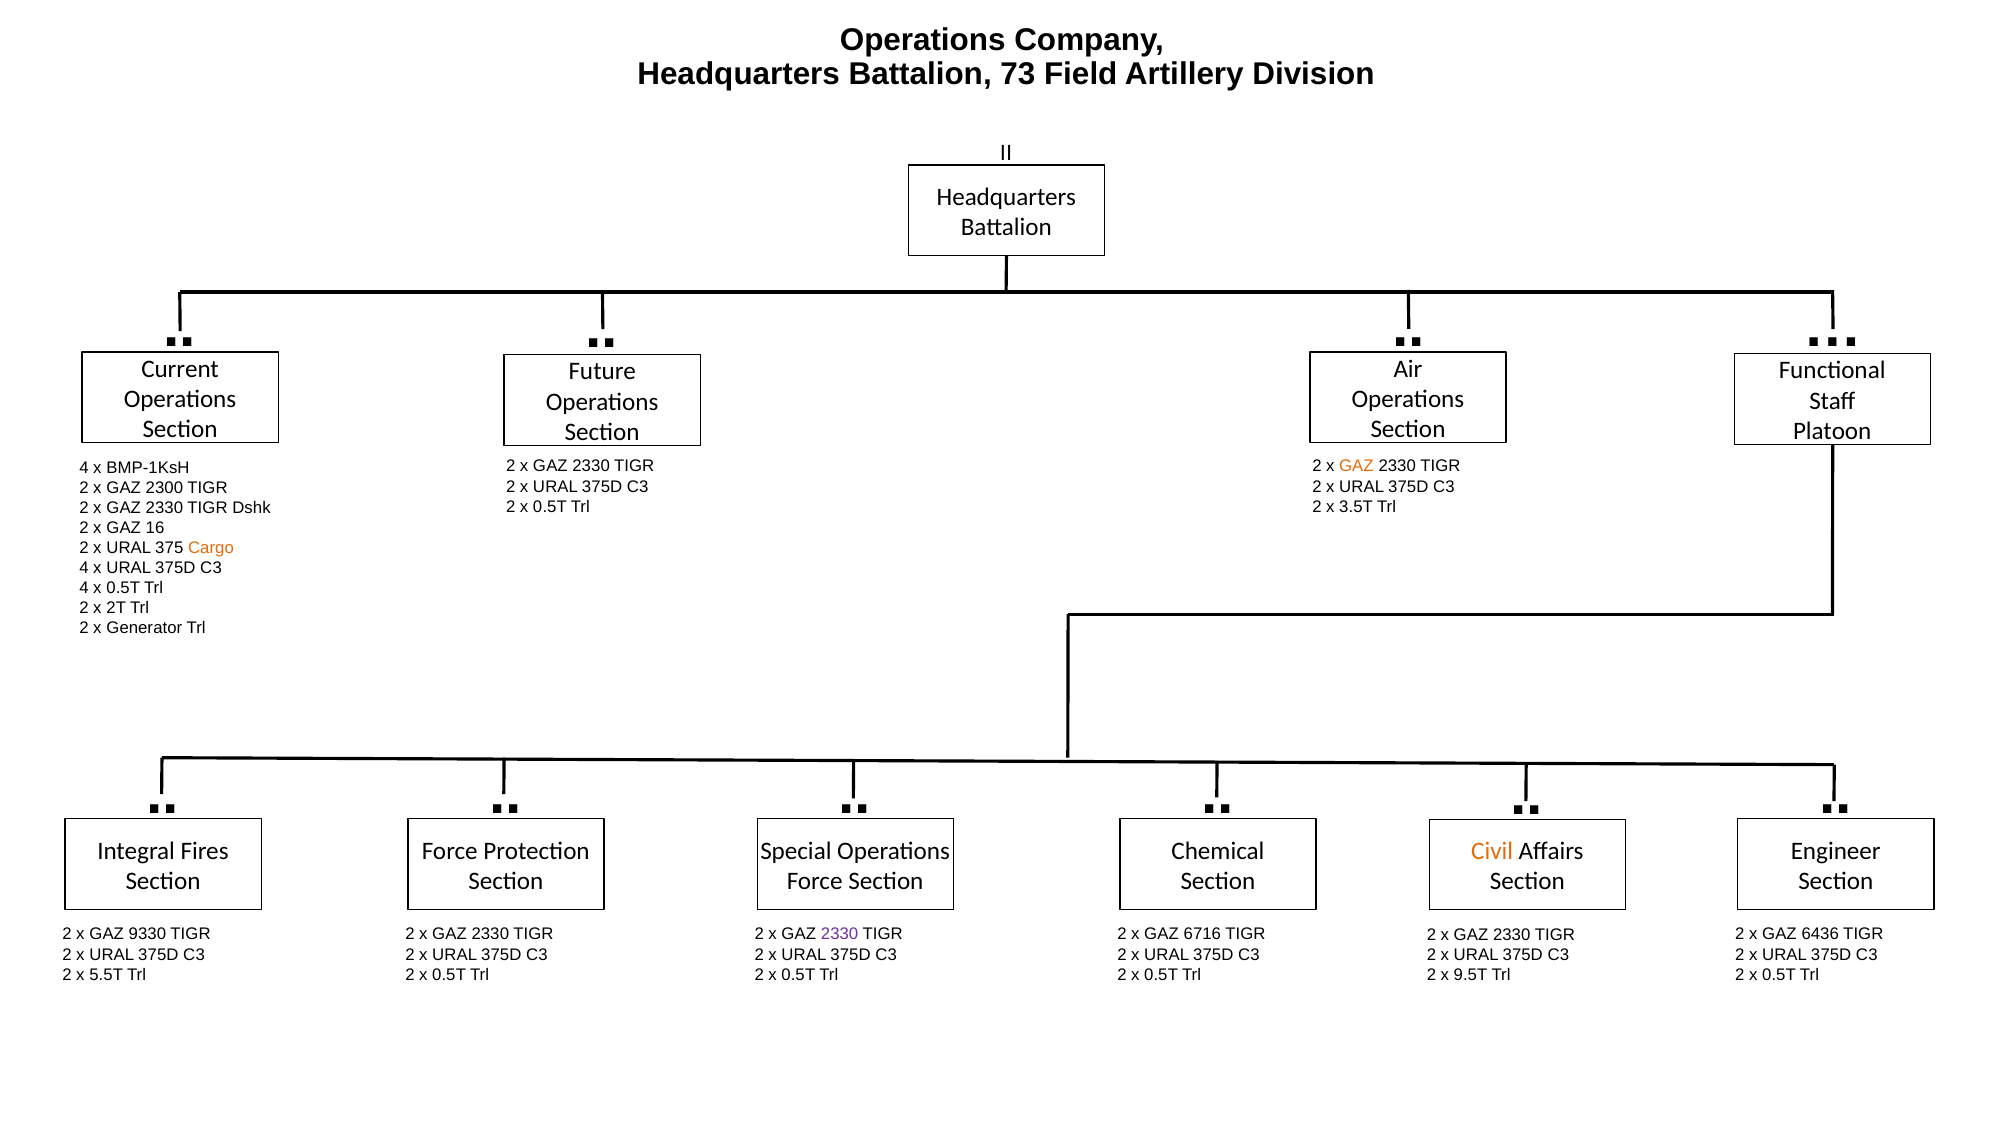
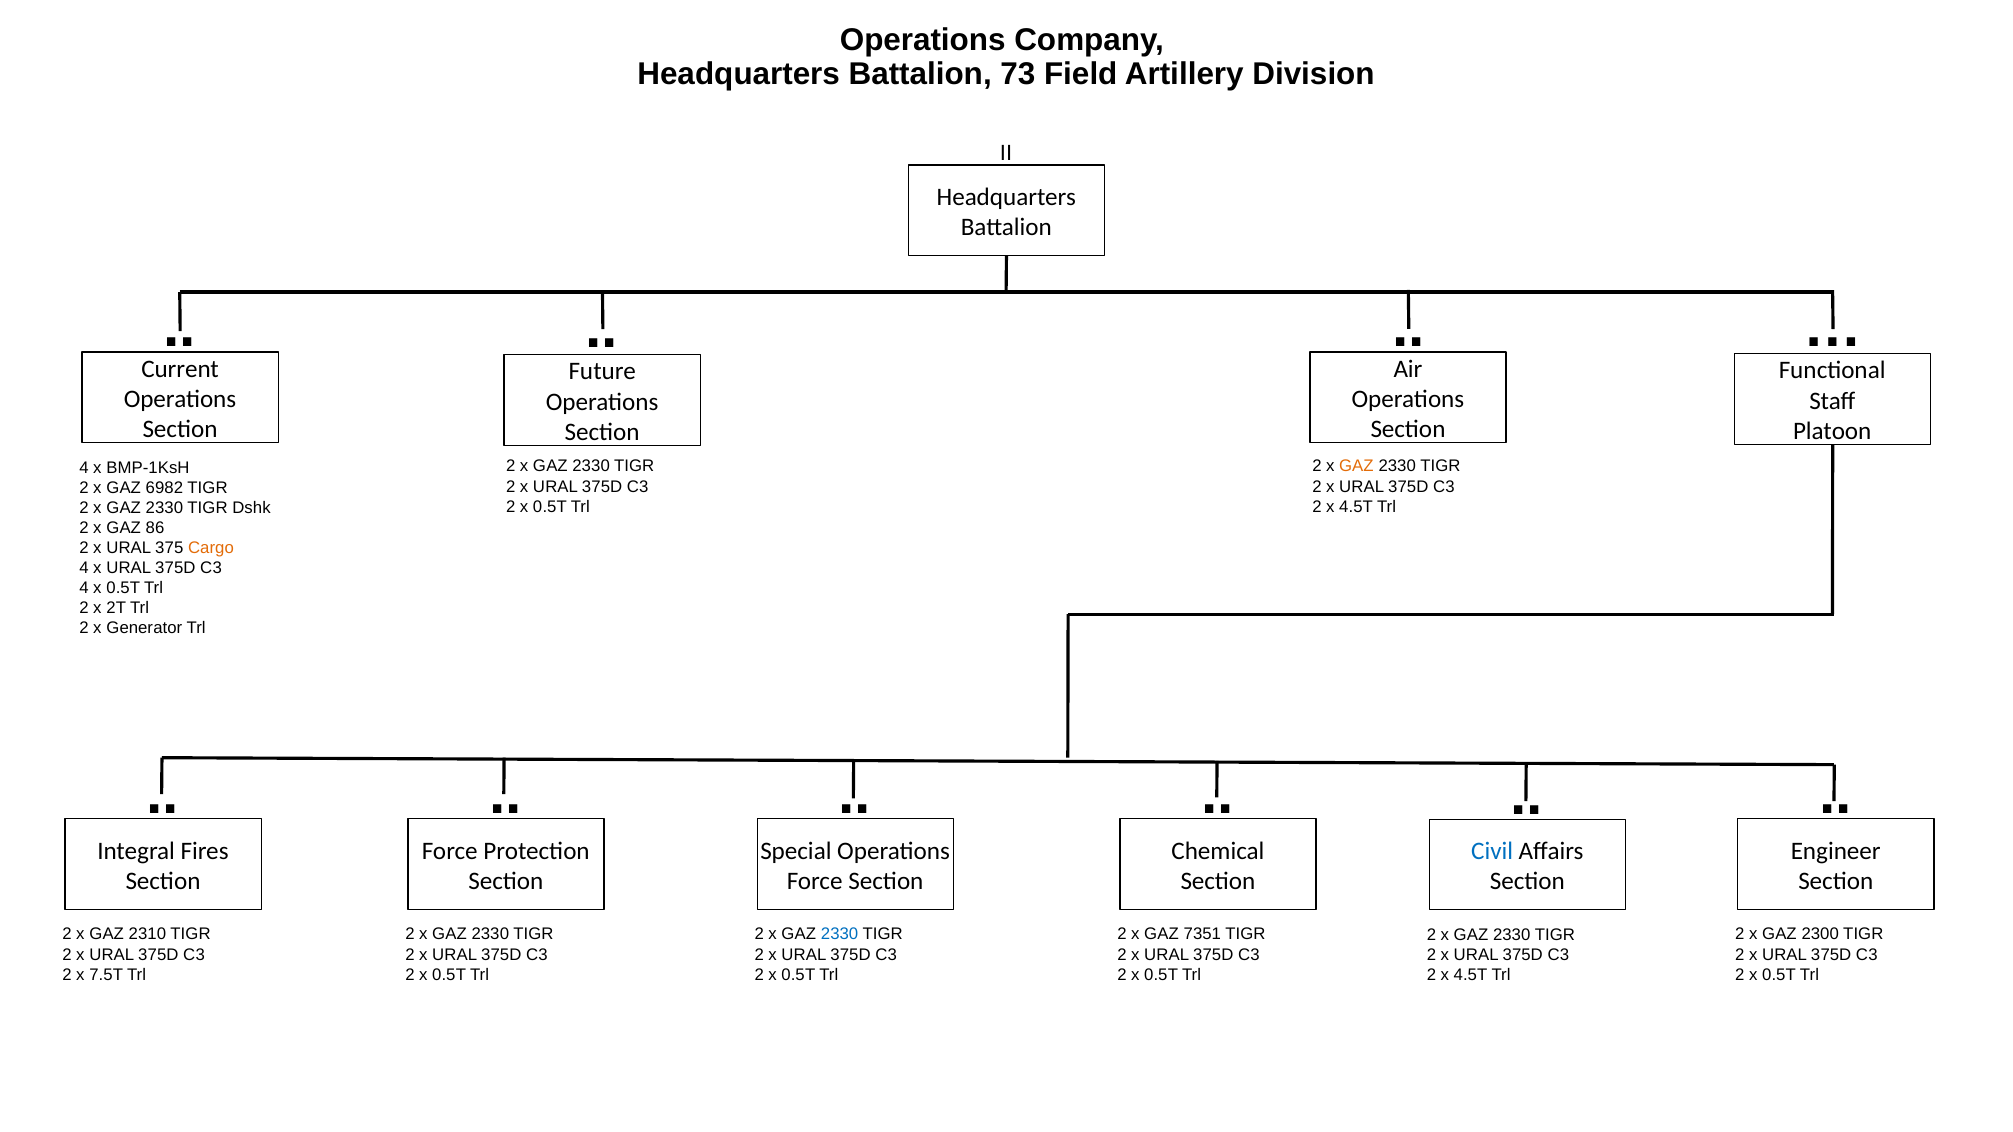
2300: 2300 -> 6982 (164, 488)
3.5T: 3.5T -> 4.5T (1356, 507)
16: 16 -> 86 (155, 528)
Civil colour: orange -> blue (1492, 851)
9330: 9330 -> 2310 (147, 935)
2330 colour: purple -> blue (840, 935)
6716: 6716 -> 7351 (1202, 935)
6436: 6436 -> 2300 (1820, 935)
5.5T: 5.5T -> 7.5T (106, 975)
9.5T: 9.5T -> 4.5T (1470, 975)
